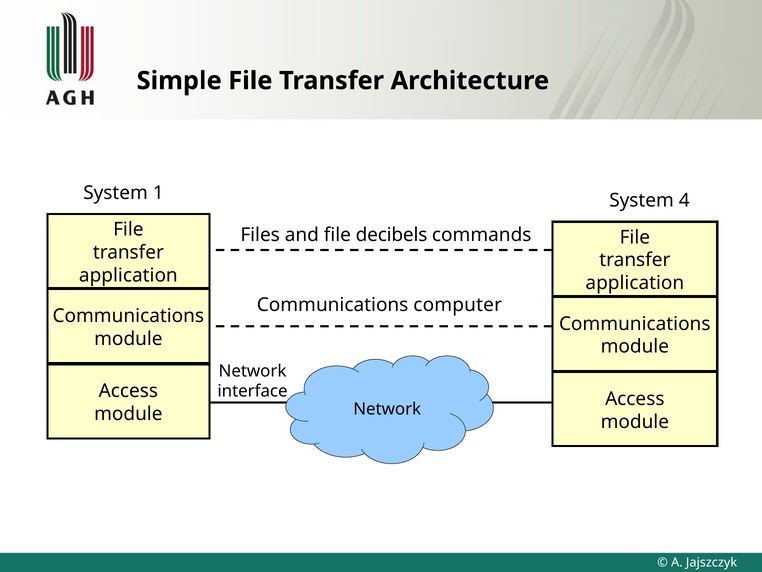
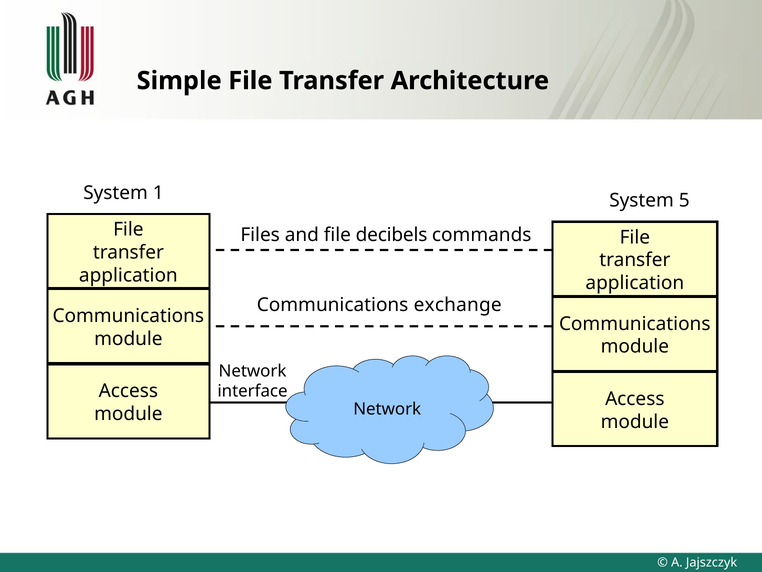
4: 4 -> 5 (684, 200)
computer: computer -> exchange (458, 305)
